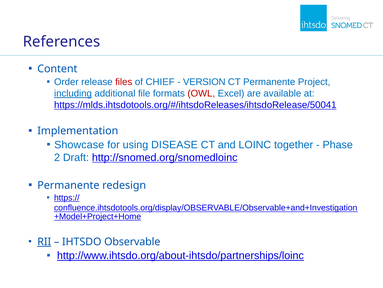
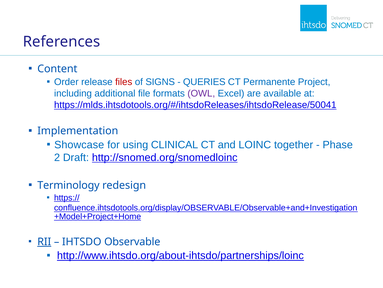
CHIEF: CHIEF -> SIGNS (160, 82)
VERSION: VERSION -> QUERIES (204, 82)
including underline: present -> none (73, 93)
OWL colour: red -> purple (201, 93)
DISEASE: DISEASE -> CLINICAL (175, 144)
Permanente: Permanente -> Terminology (68, 185)
